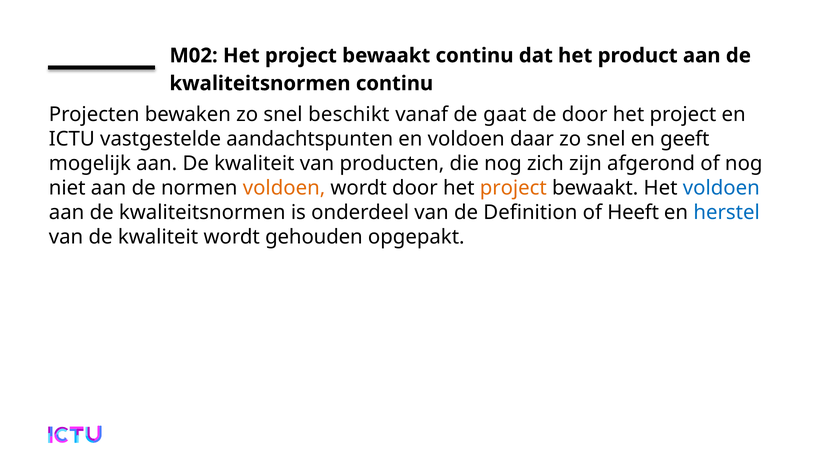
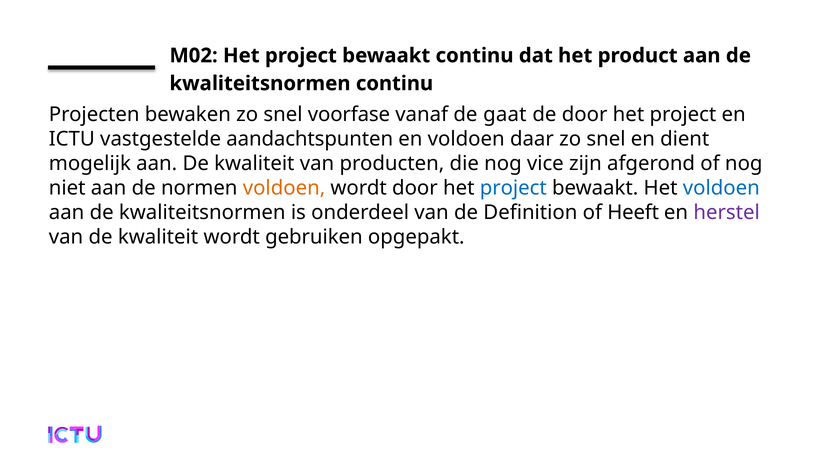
beschikt: beschikt -> voorfase (349, 115)
geeft: geeft -> dient (685, 139)
zich: zich -> vice (545, 164)
project colour: orange -> blue (513, 188)
herstel colour: blue -> purple (727, 212)
gehouden: gehouden -> gebruiken (314, 237)
